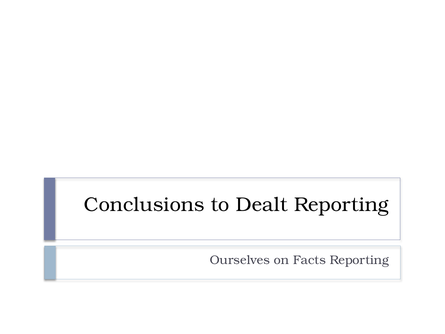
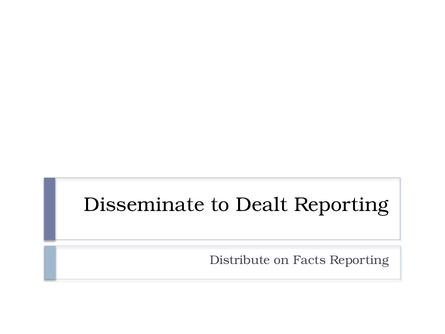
Conclusions: Conclusions -> Disseminate (144, 205)
Ourselves: Ourselves -> Distribute (240, 260)
